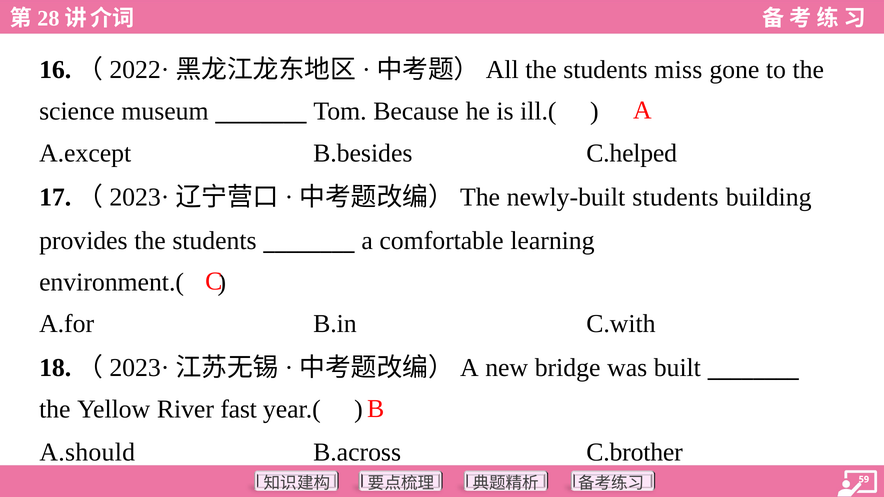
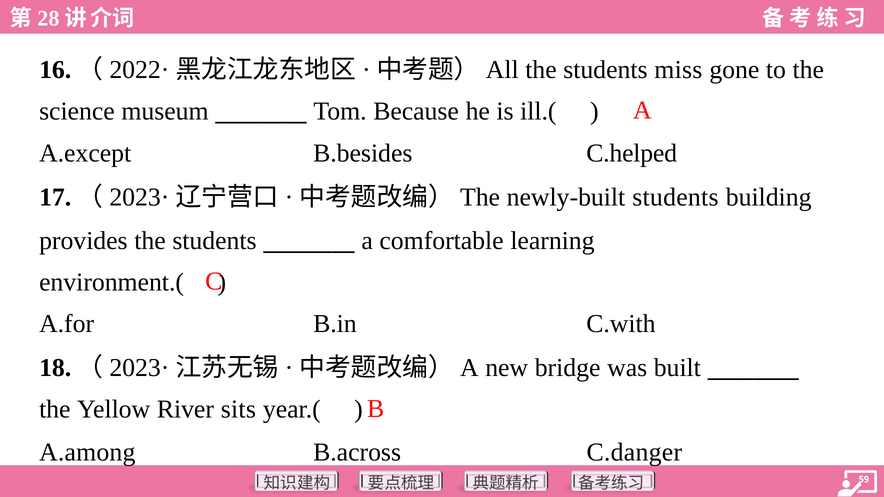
fast: fast -> sits (238, 409)
A.should: A.should -> A.among (87, 452)
C.brother: C.brother -> C.danger (634, 452)
